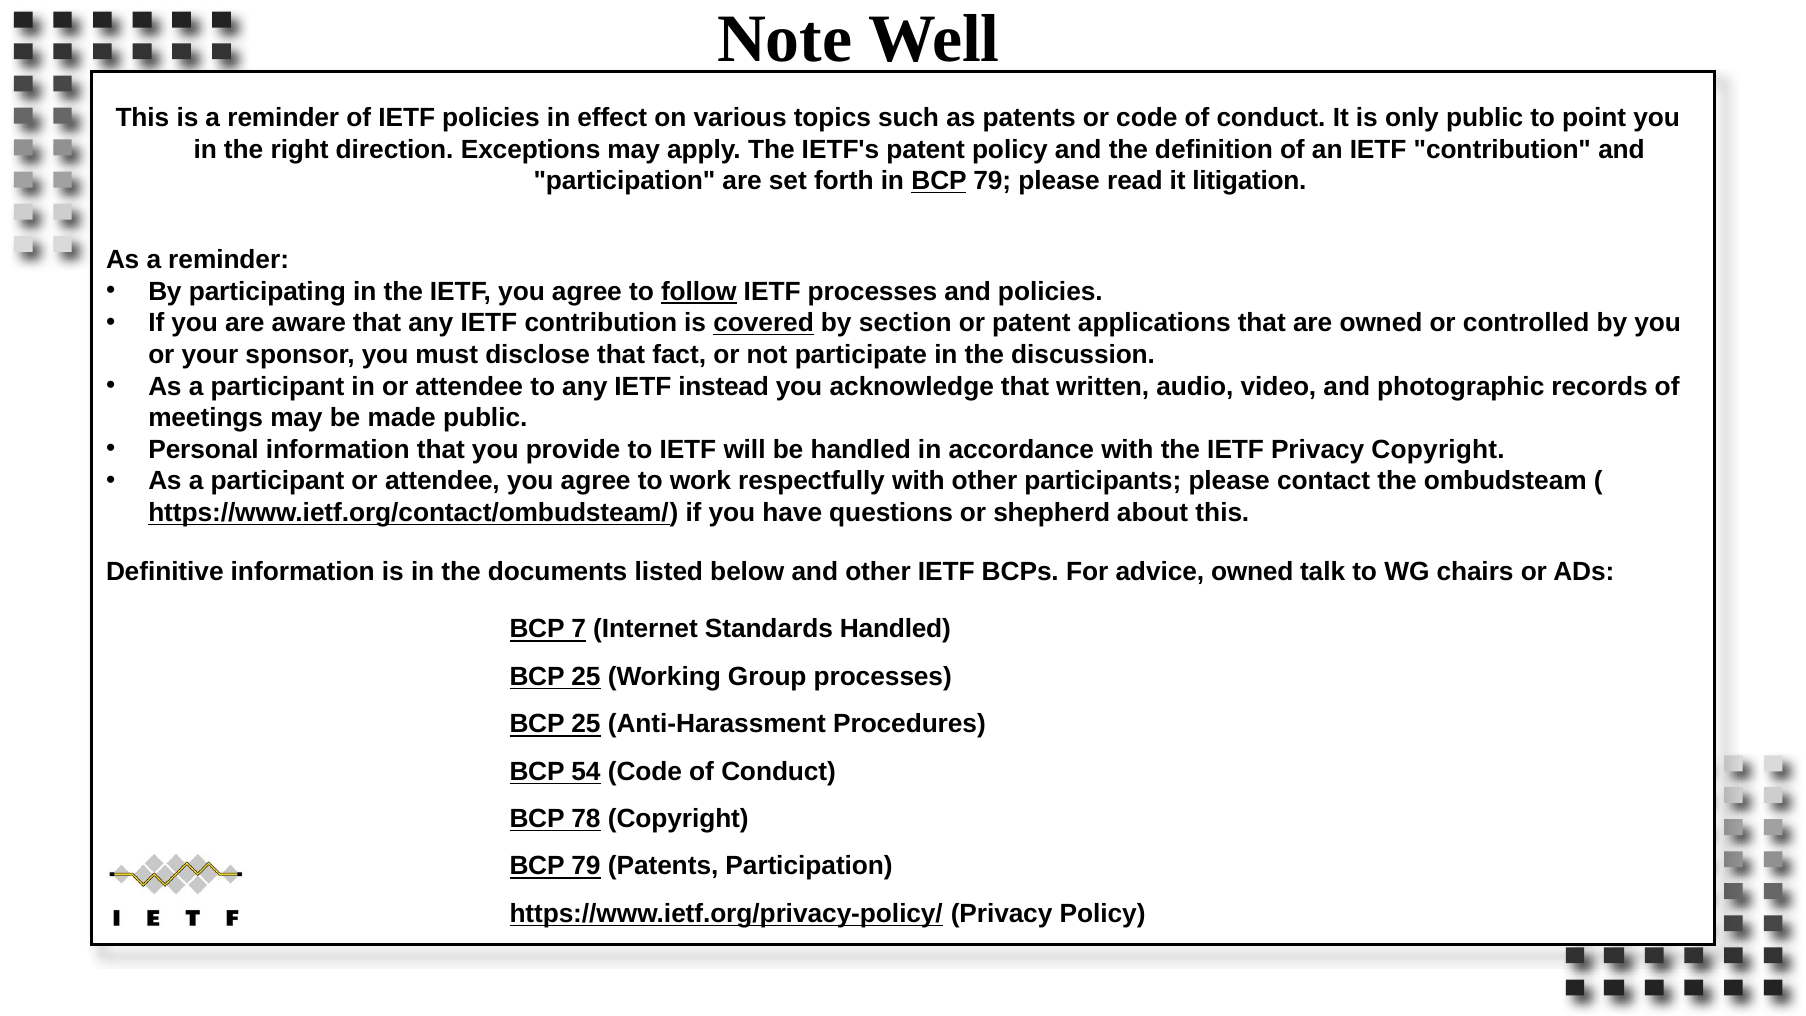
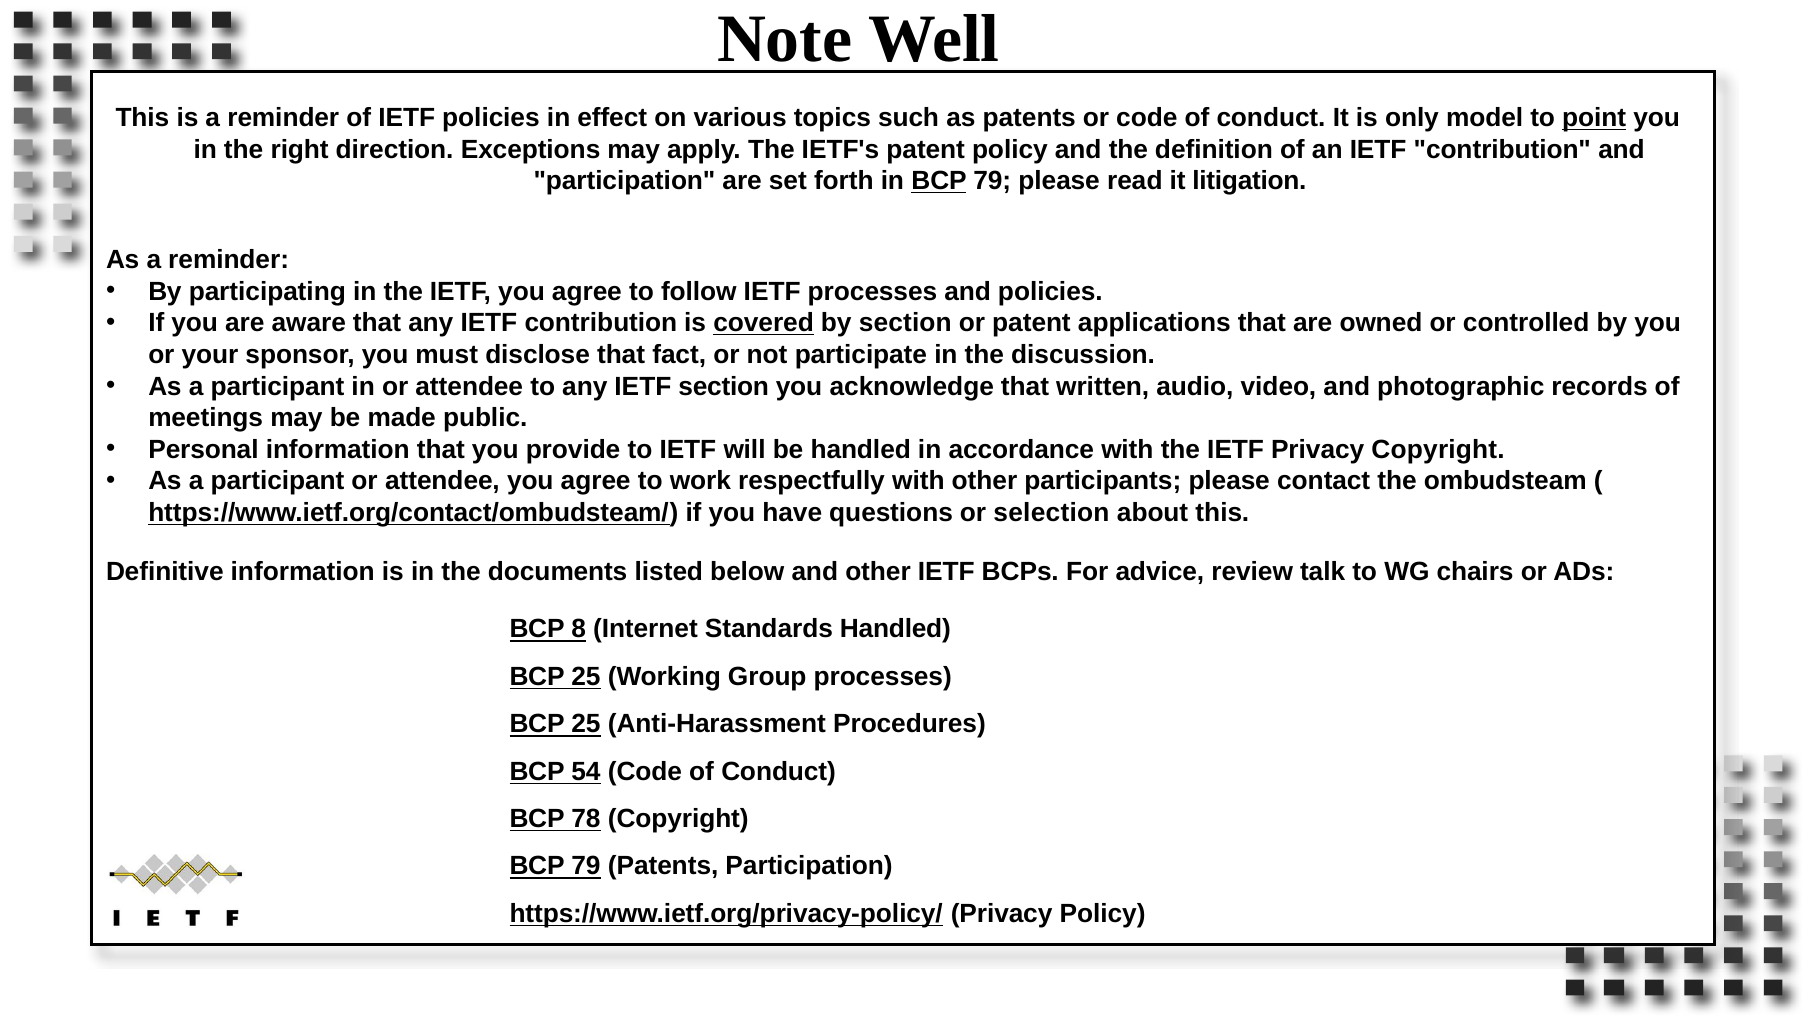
only public: public -> model (1485, 118)
point underline: none -> present (1594, 118)
follow underline: present -> none (699, 292)
IETF instead: instead -> section (724, 386)
shepherd: shepherd -> selection (1051, 513)
advice owned: owned -> review (1252, 572)
7: 7 -> 8 (579, 629)
